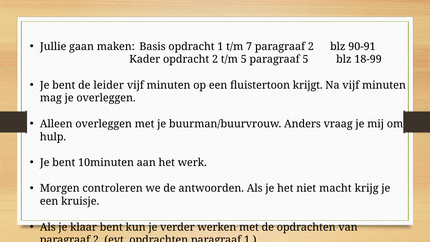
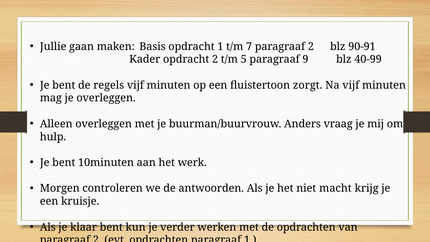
paragraaf 5: 5 -> 9 (305, 59)
18-99: 18-99 -> 40-99 (368, 59)
leider: leider -> regels (109, 85)
krijgt: krijgt -> zorgt (308, 85)
